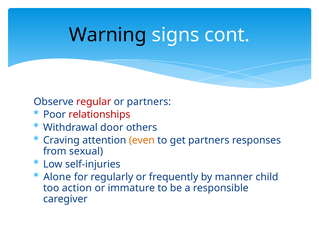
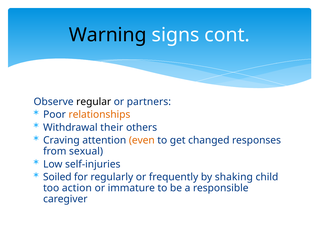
regular colour: red -> black (94, 102)
relationships colour: red -> orange (99, 115)
door: door -> their (112, 128)
get partners: partners -> changed (209, 140)
Alone: Alone -> Soiled (57, 177)
manner: manner -> shaking (234, 177)
